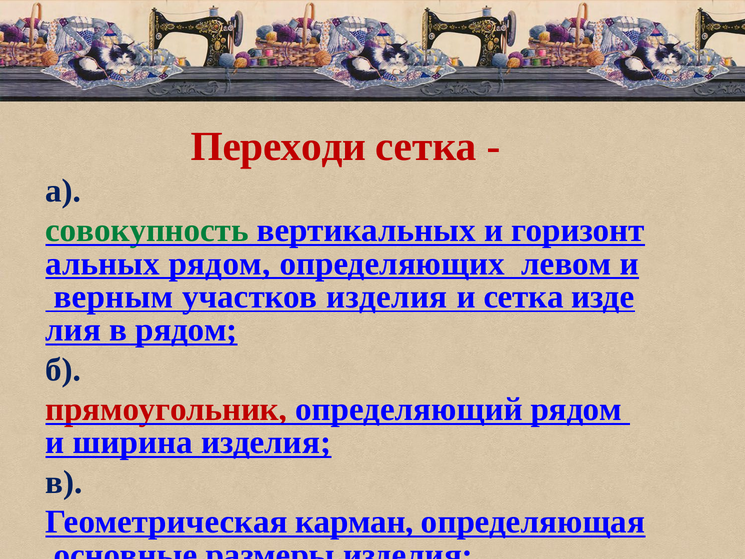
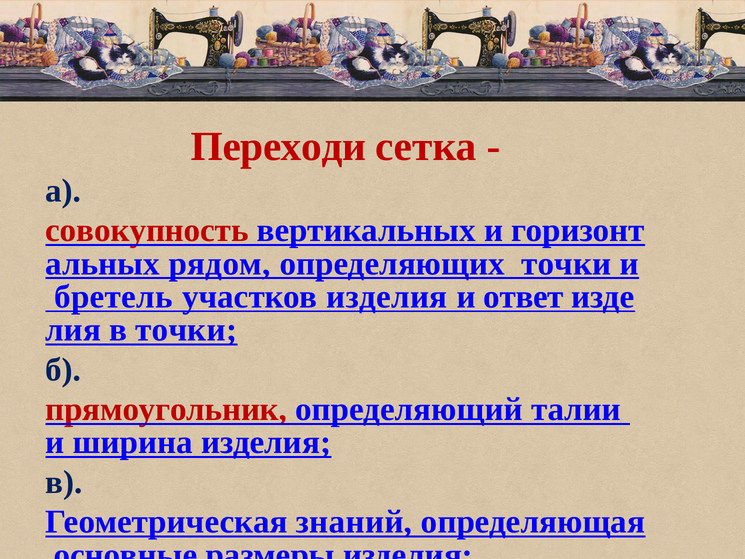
совокупность colour: green -> red (147, 230)
определяющих левом: левом -> точки (566, 263)
верным: верным -> бретель (114, 297)
и сетка: сетка -> ответ (524, 297)
в рядом: рядом -> точки (186, 330)
определяющий рядом: рядом -> талии (576, 409)
карман: карман -> знаний (354, 522)
